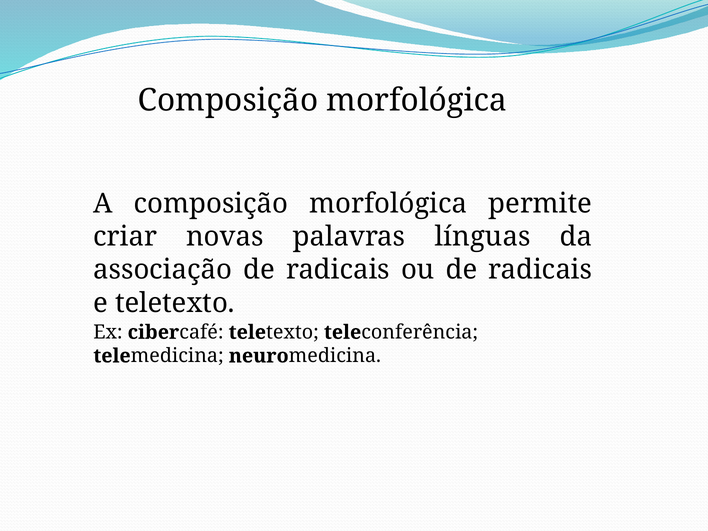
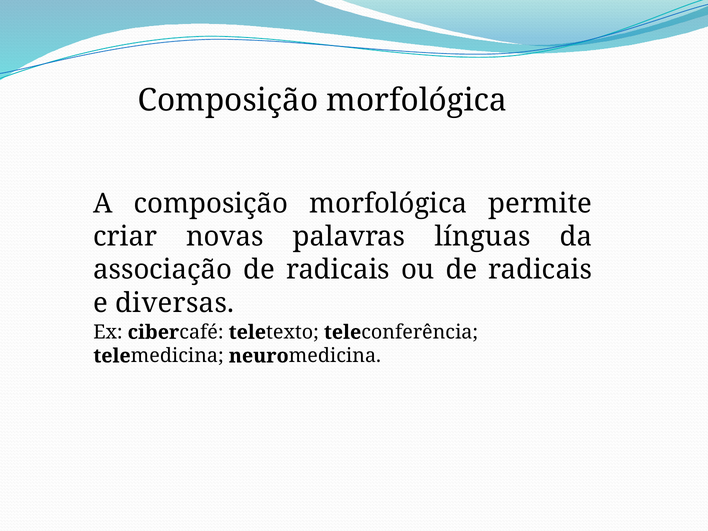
e teletexto: teletexto -> diversas (175, 303)
